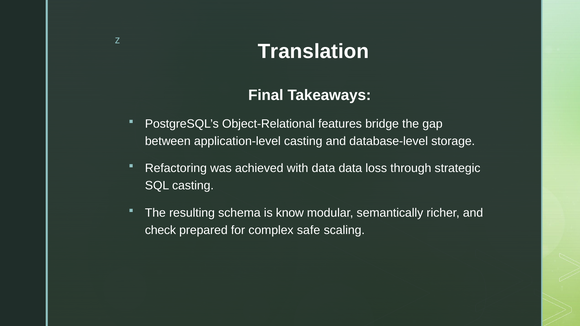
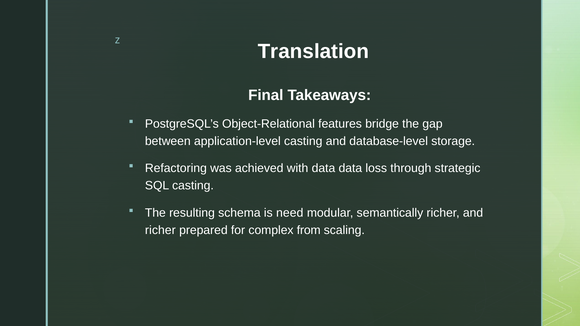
know: know -> need (290, 213)
check: check -> richer (160, 230)
safe: safe -> from (309, 230)
